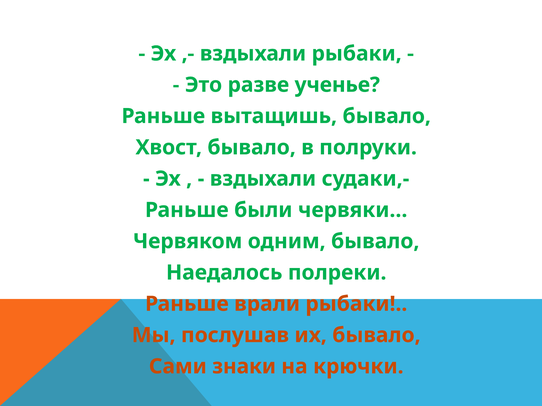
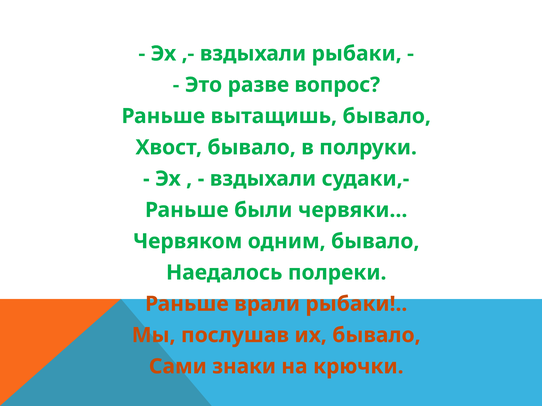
ученье: ученье -> вопрос (337, 85)
